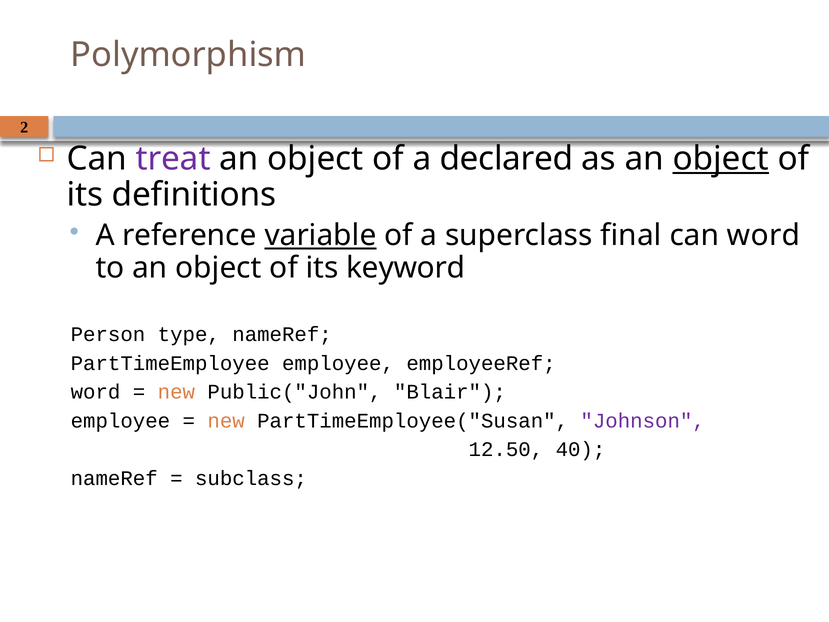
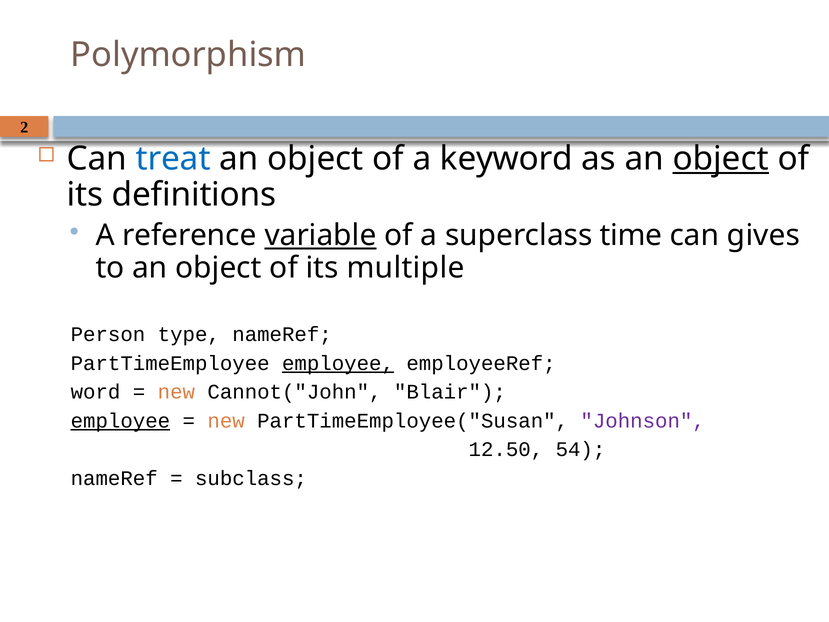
treat colour: purple -> blue (173, 159)
declared: declared -> keyword (506, 159)
final: final -> time (631, 235)
can word: word -> gives (764, 235)
keyword: keyword -> multiple (405, 268)
employee underline: none -> present (338, 363)
Public("John: Public("John -> Cannot("John (294, 392)
employee underline: none -> present (120, 421)
40: 40 -> 54 (580, 449)
